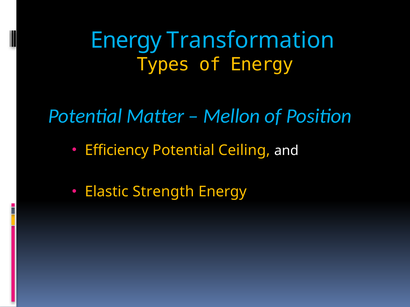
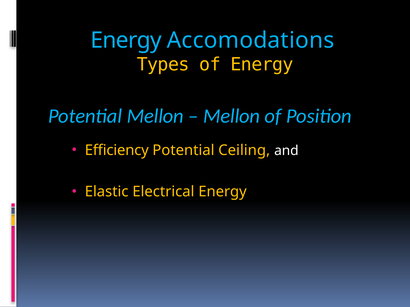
Transformation: Transformation -> Accomodations (251, 40)
Potential Matter: Matter -> Mellon (155, 116)
Strength: Strength -> Electrical (163, 192)
